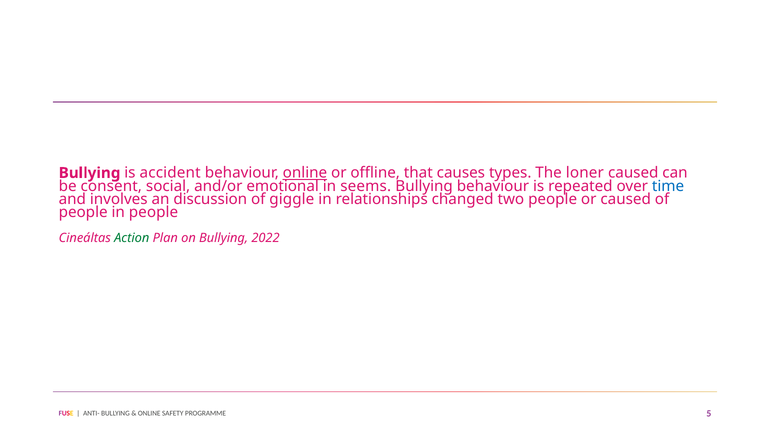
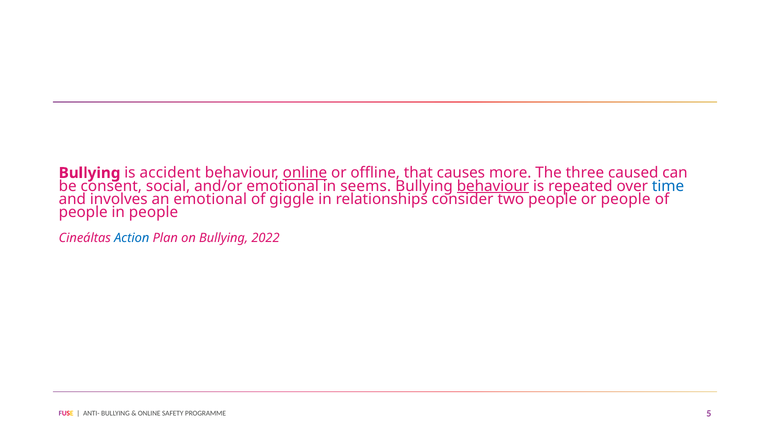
types: types -> more (510, 173)
loner: loner -> three (585, 173)
behaviour underline: none -> present (493, 186)
an discussion: discussion -> emotional (210, 199)
changed: changed -> consider (463, 199)
or caused: caused -> people (626, 199)
Action colour: green -> blue (132, 238)
